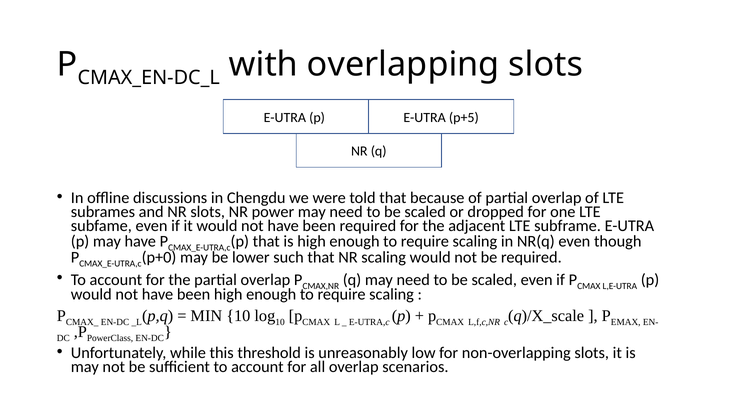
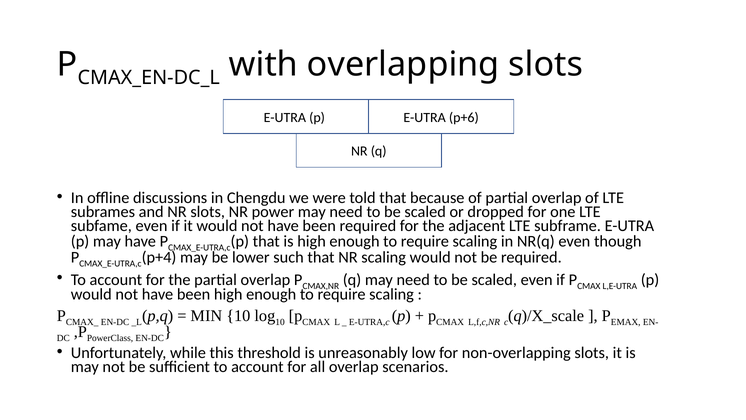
p+5: p+5 -> p+6 (464, 117)
p+0: p+0 -> p+4 (159, 257)
